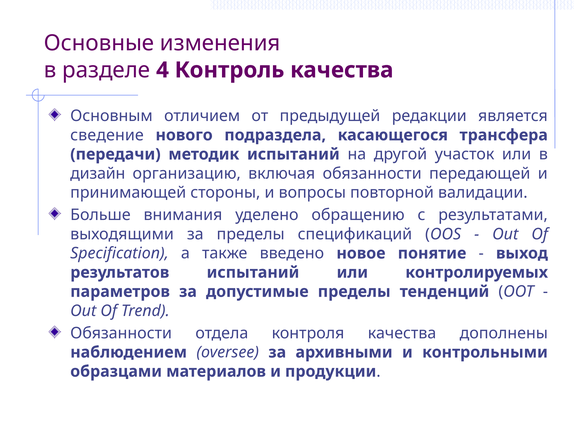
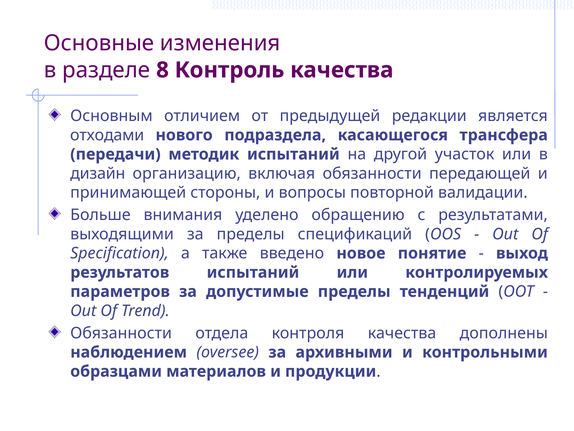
4: 4 -> 8 (162, 70)
сведение: сведение -> отходами (107, 135)
